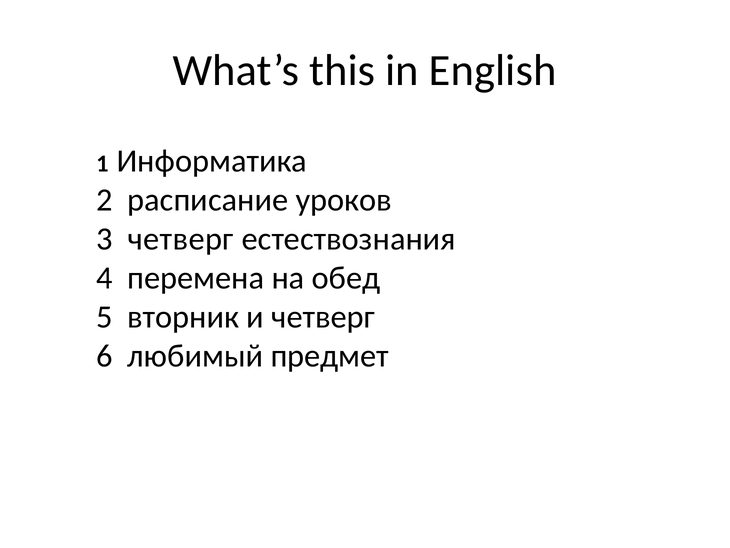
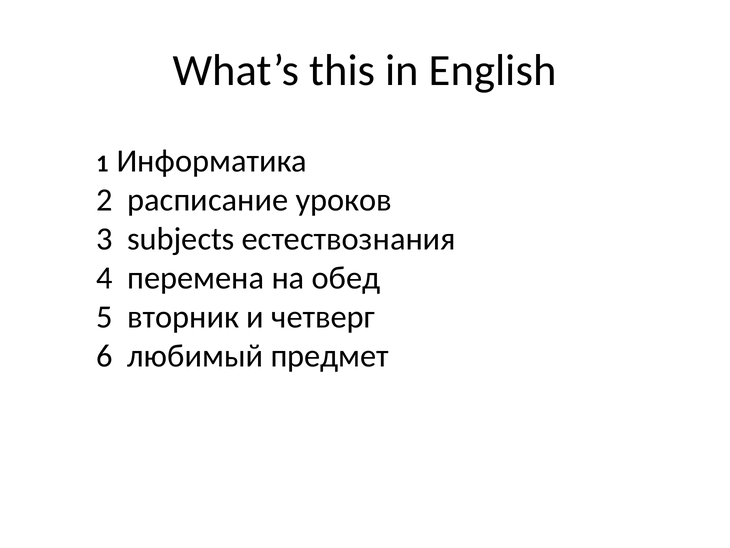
3 четверг: четверг -> subjects (181, 239)
